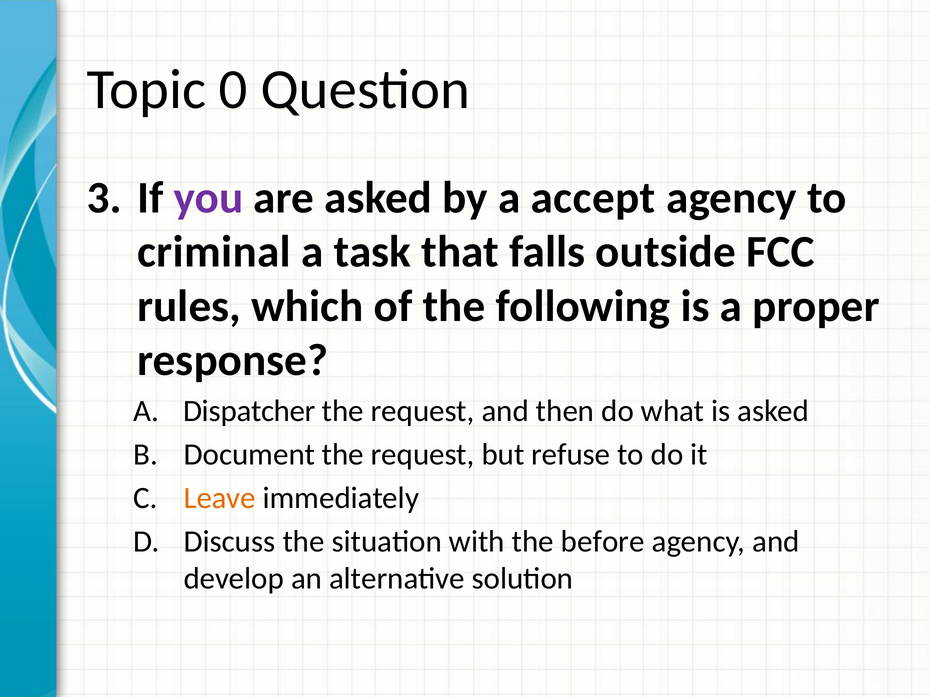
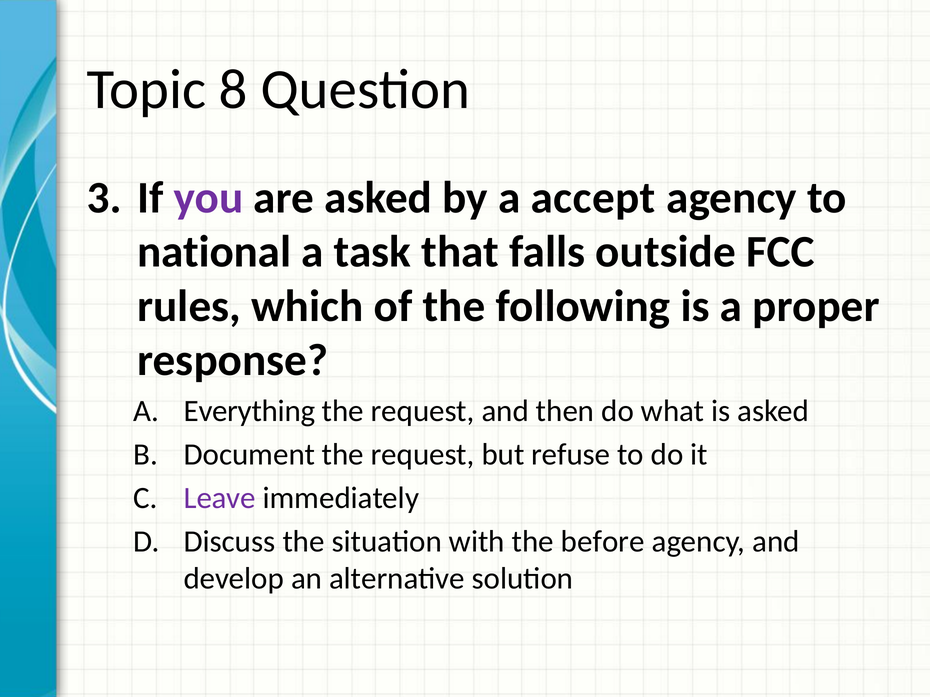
0: 0 -> 8 (233, 90)
criminal: criminal -> national (214, 252)
Dispatcher: Dispatcher -> Everything (249, 412)
Leave colour: orange -> purple (220, 498)
